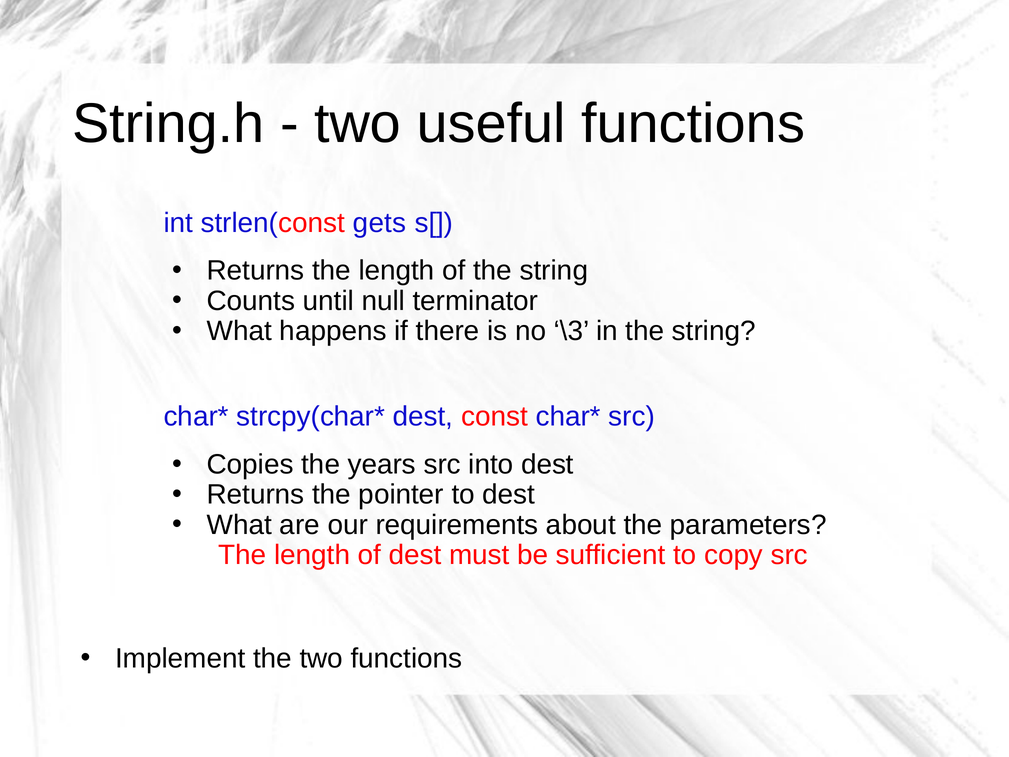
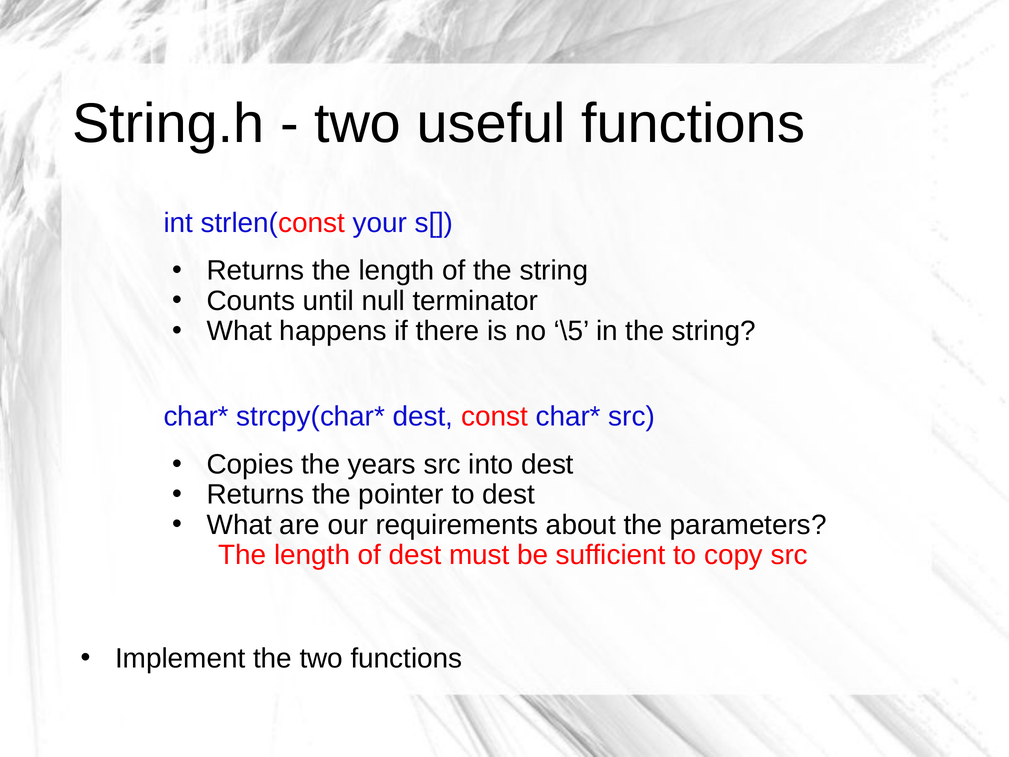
gets: gets -> your (380, 223)
\3: \3 -> \5 (572, 331)
